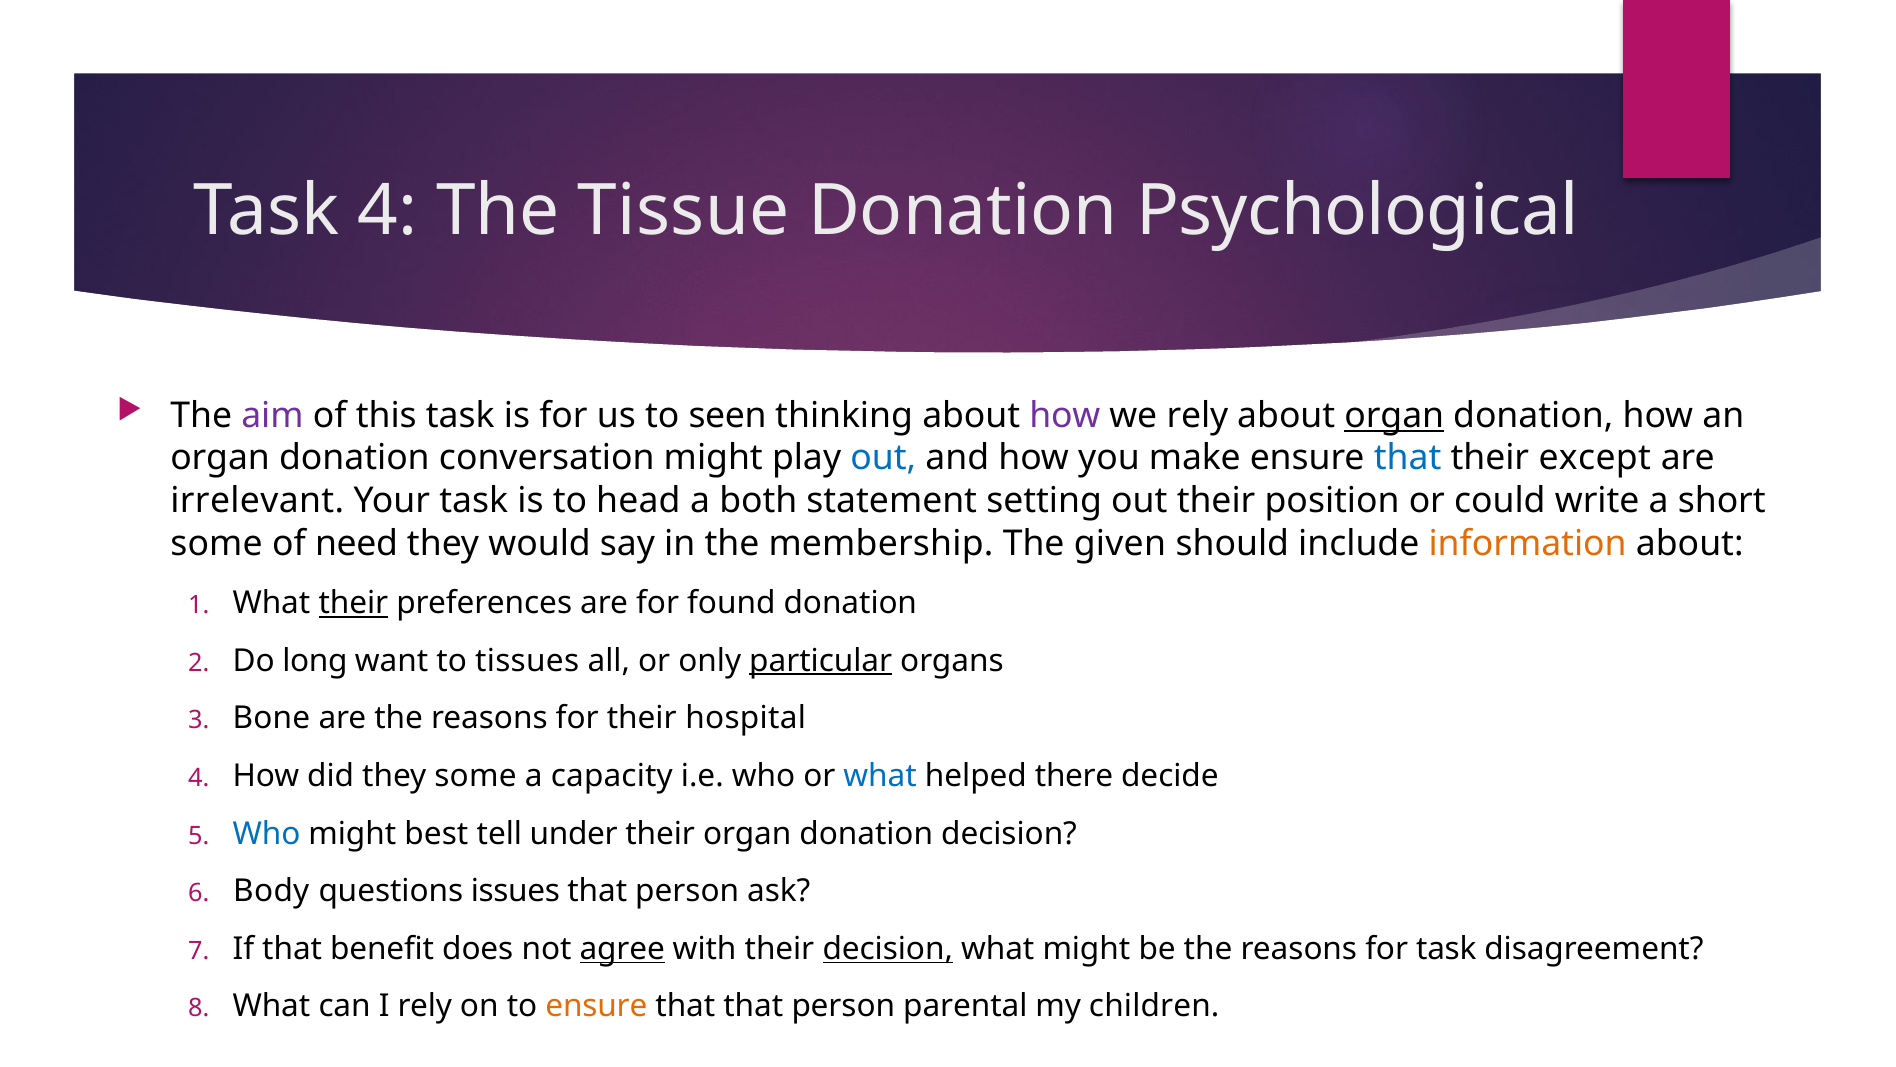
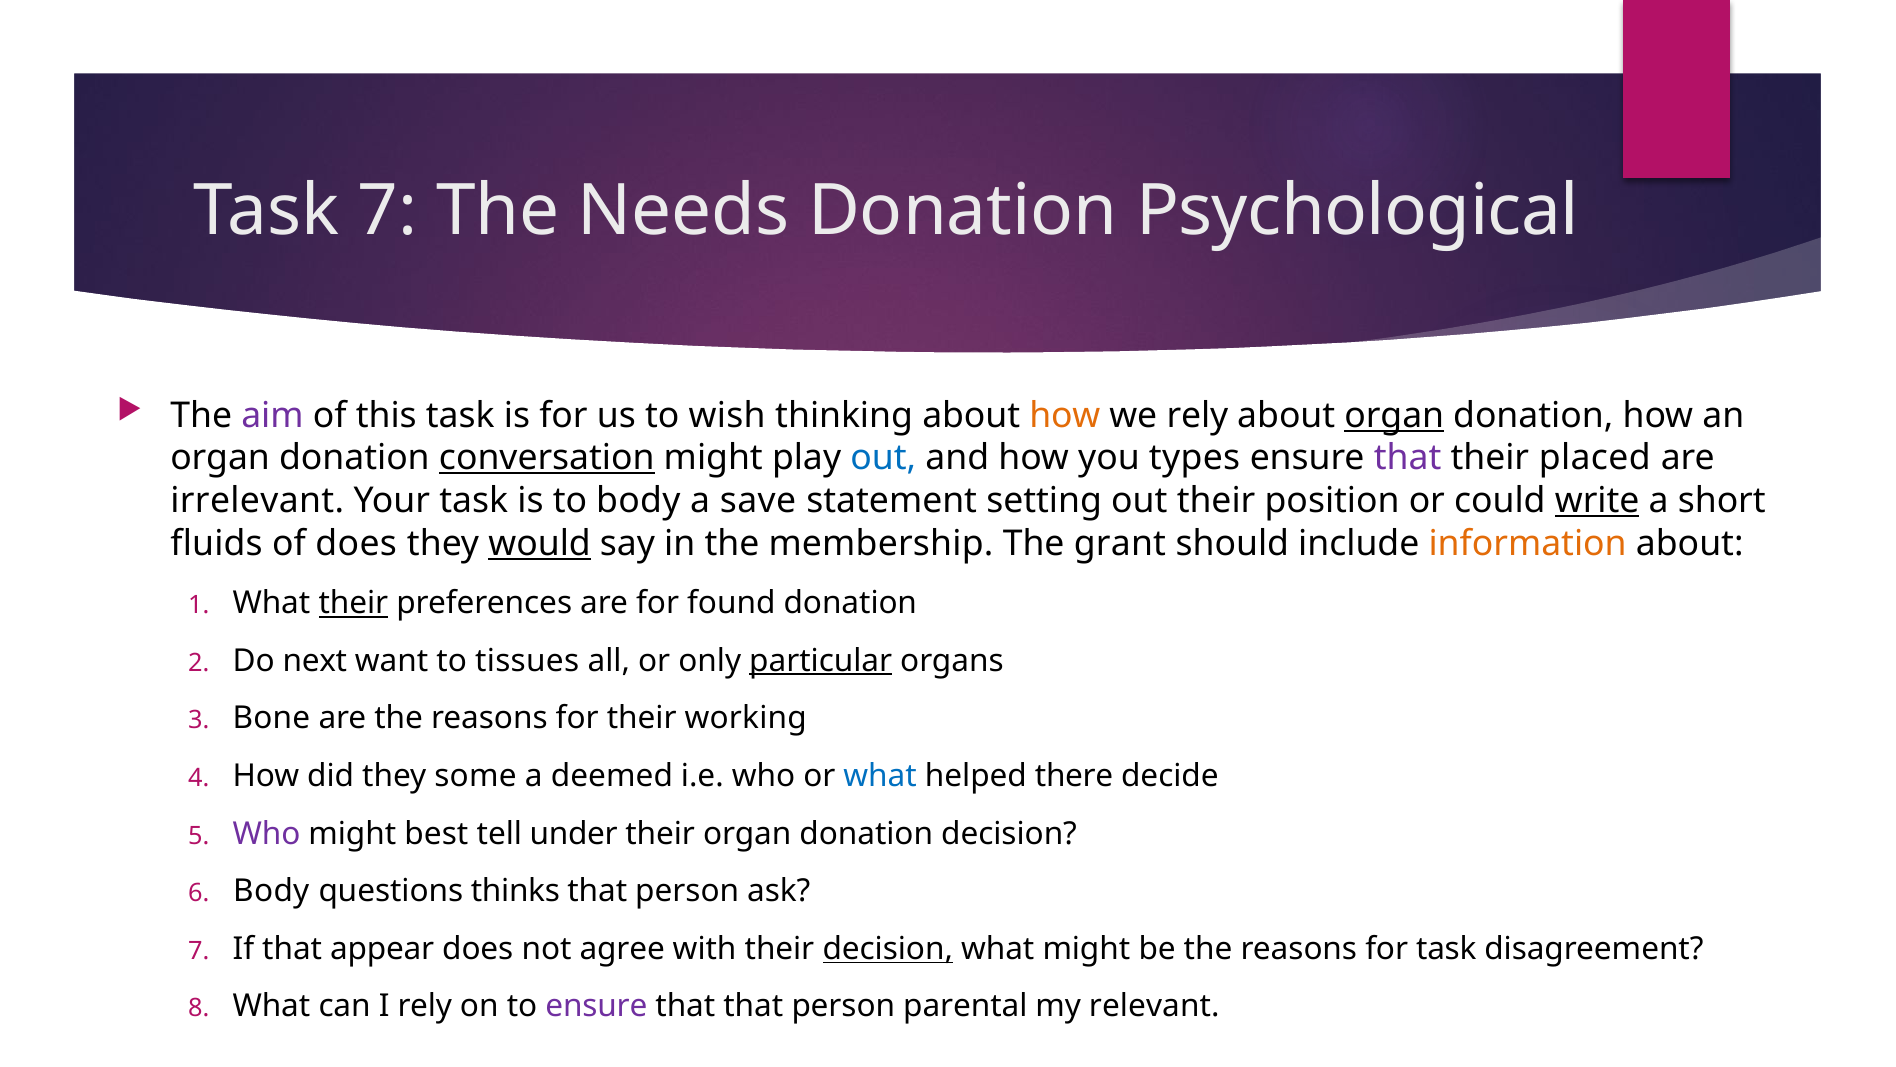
Task 4: 4 -> 7 (388, 211)
Tissue: Tissue -> Needs (684, 211)
seen: seen -> wish (727, 415)
how colour: purple -> orange (1065, 415)
conversation underline: none -> present (547, 458)
make: make -> types (1195, 458)
that colour: blue -> purple (1408, 458)
except: except -> placed (1595, 458)
to head: head -> body (638, 500)
both: both -> save (758, 500)
write underline: none -> present (1597, 500)
some: some -> fluids (217, 543)
of need: need -> does (356, 543)
would underline: none -> present (540, 543)
given: given -> grant (1120, 543)
long: long -> next (315, 660)
hospital: hospital -> working (746, 718)
capacity: capacity -> deemed (612, 776)
Who colour: blue -> purple (266, 833)
issues: issues -> thinks (515, 891)
benefit: benefit -> appear (382, 948)
agree underline: present -> none (622, 948)
ensure colour: orange -> purple (596, 1006)
children: children -> relevant (1154, 1006)
